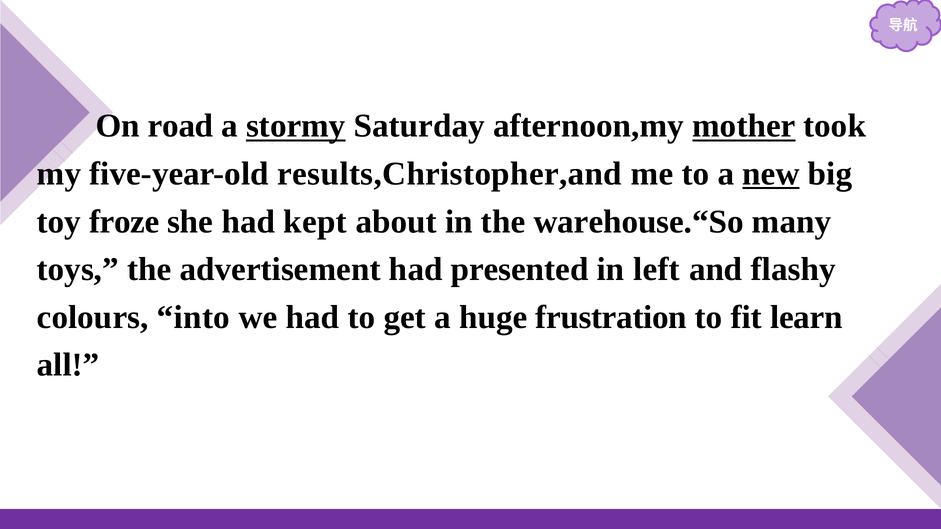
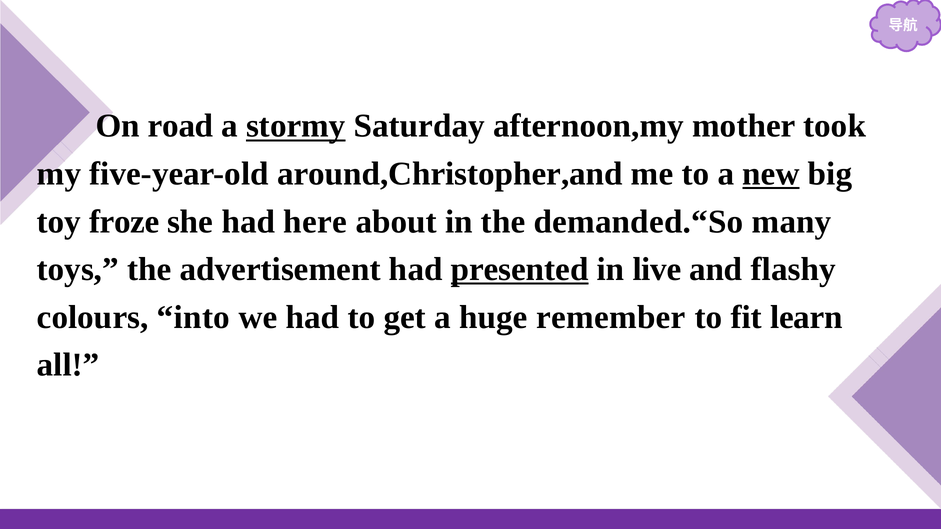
mother underline: present -> none (744, 126)
results,Christopher,and: results,Christopher,and -> around,Christopher,and (450, 174)
kept: kept -> here (315, 222)
warehouse.“So: warehouse.“So -> demanded.“So (638, 222)
presented underline: none -> present (520, 270)
left: left -> live (657, 270)
frustration: frustration -> remember (611, 317)
